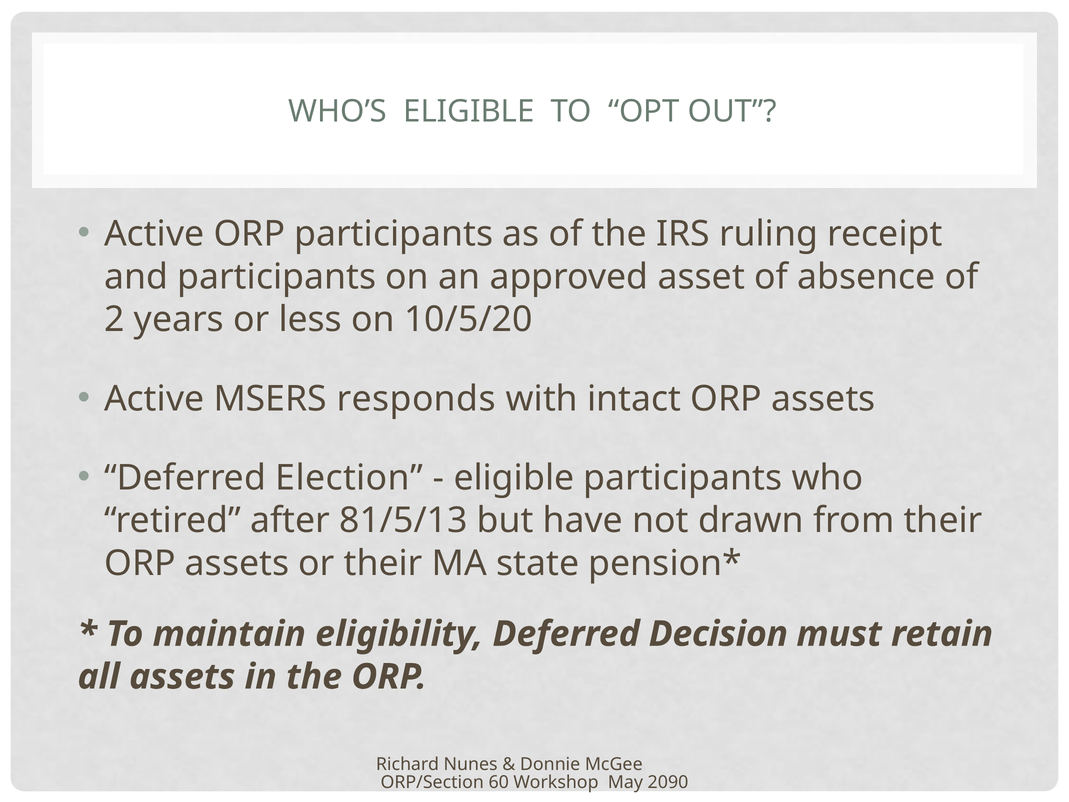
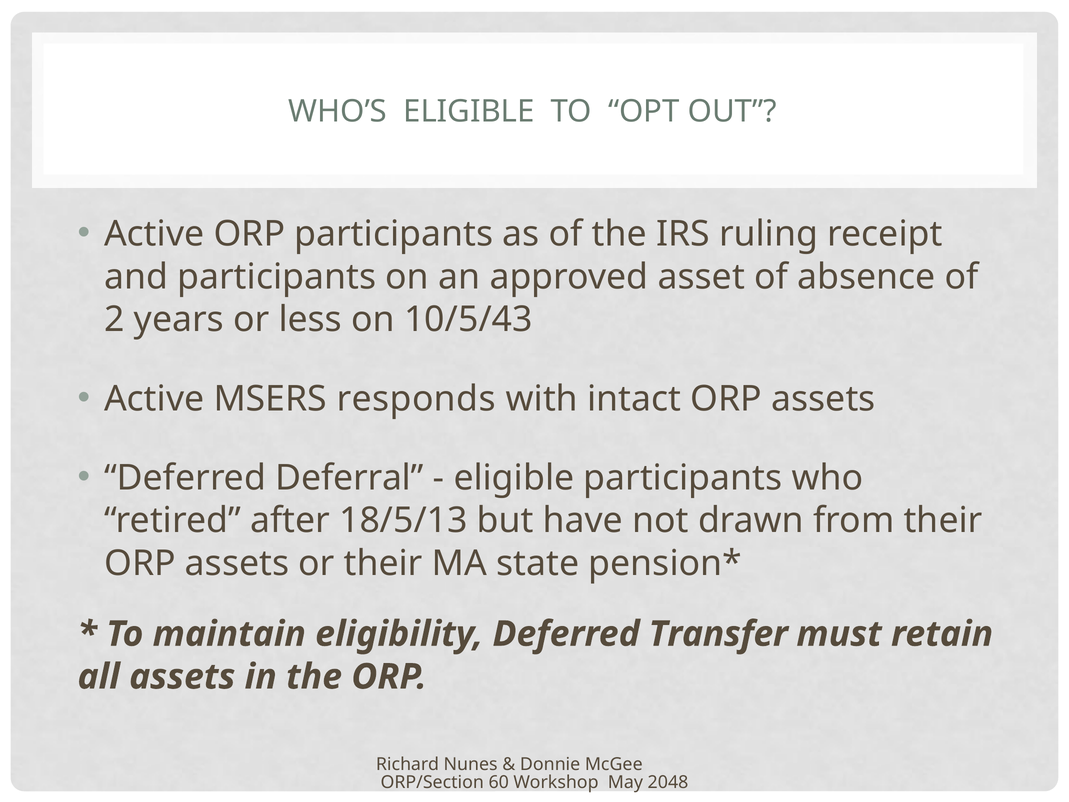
10/5/20: 10/5/20 -> 10/5/43 (468, 320)
Election: Election -> Deferral (350, 478)
81/5/13: 81/5/13 -> 18/5/13 (403, 520)
Decision: Decision -> Transfer (718, 634)
2090: 2090 -> 2048 (668, 782)
